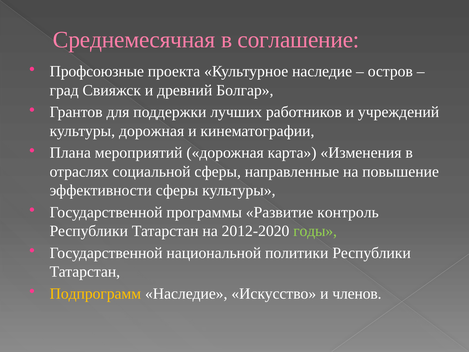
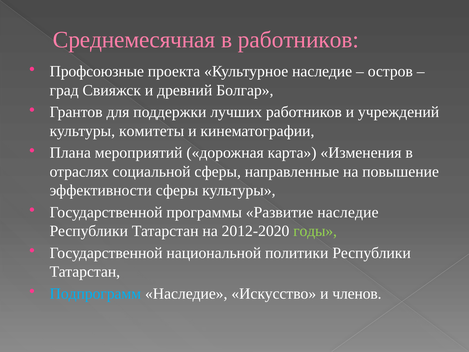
в соглашение: соглашение -> работников (298, 40)
культуры дорожная: дорожная -> комитеты (152, 131)
Развитие контроль: контроль -> наследие (348, 212)
Подпрограмм colour: yellow -> light blue (95, 293)
